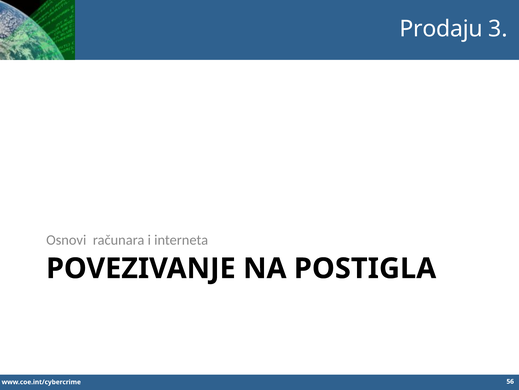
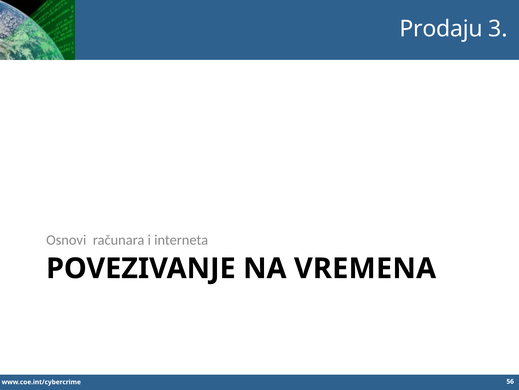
POSTIGLA: POSTIGLA -> VREMENA (365, 268)
